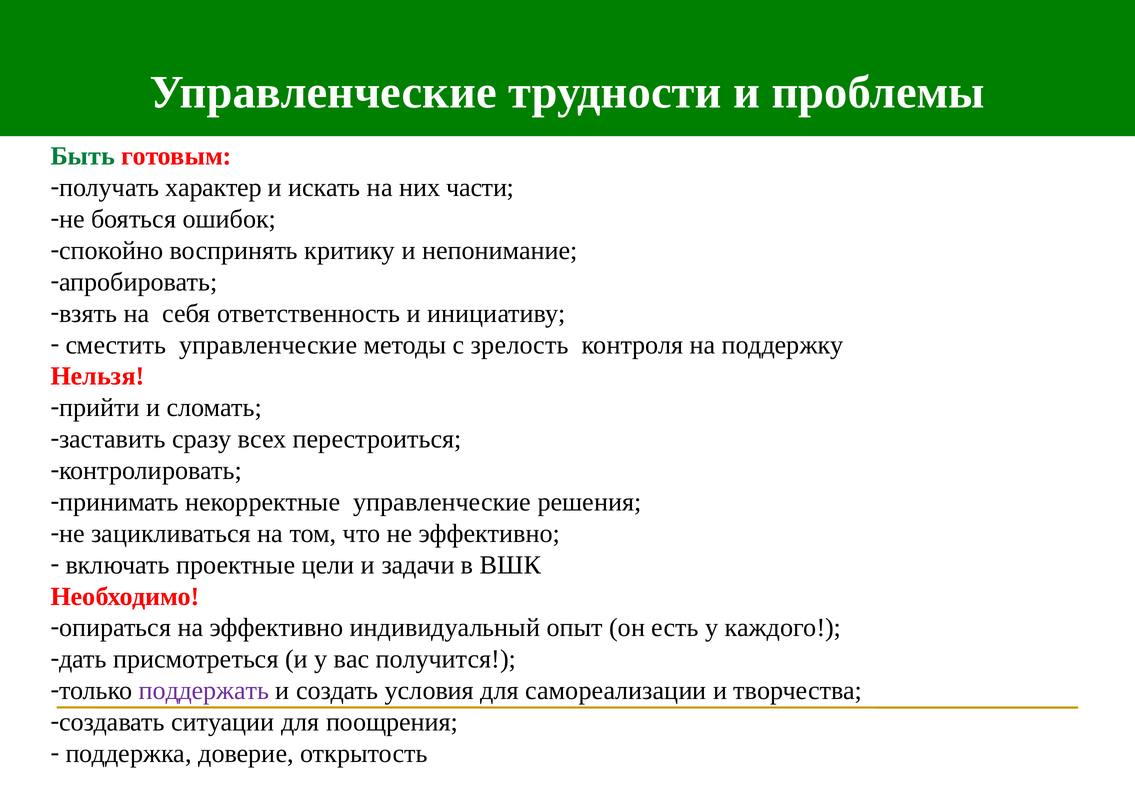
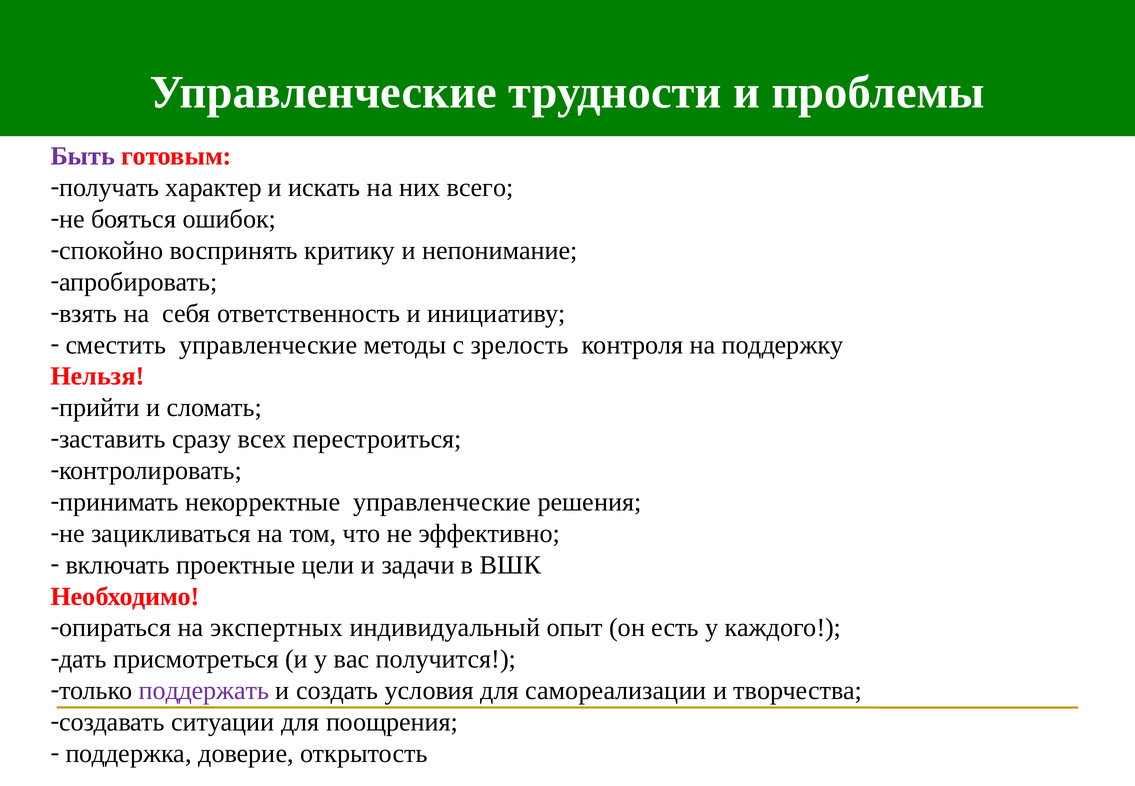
Быть colour: green -> purple (83, 156)
части: части -> всего (480, 188)
на эффективно: эффективно -> экспертных (276, 628)
